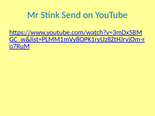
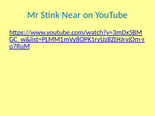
Send: Send -> Near (71, 15)
